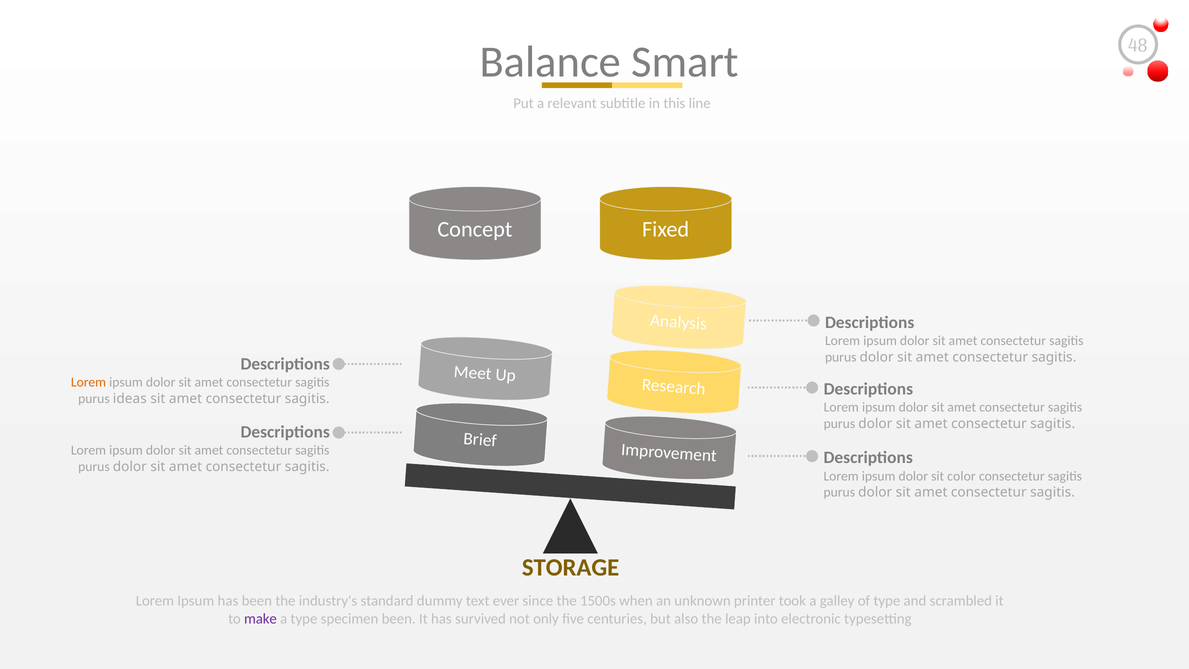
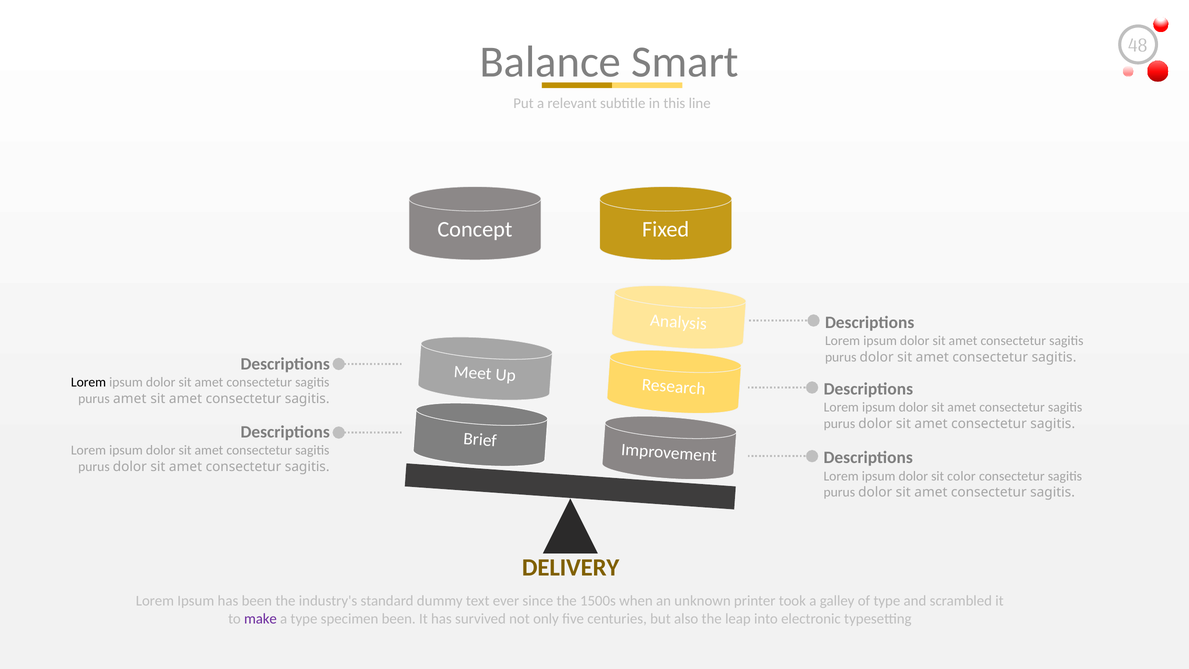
Lorem colour: orange -> black (89, 382)
purus ideas: ideas -> amet (130, 399)
STORAGE: STORAGE -> DELIVERY (571, 567)
